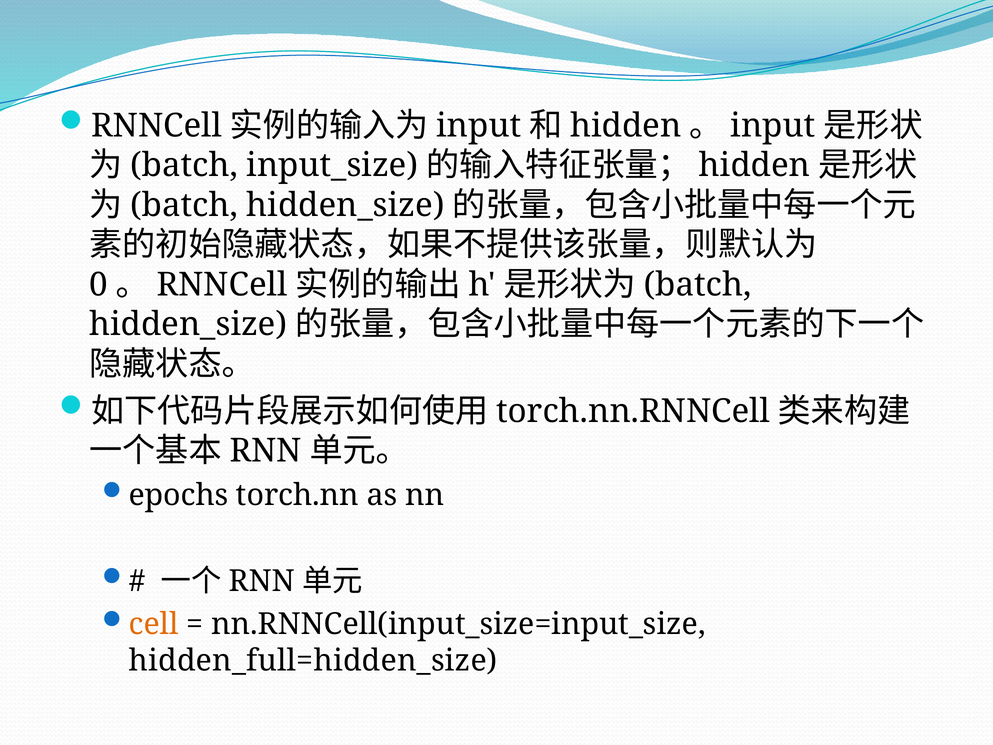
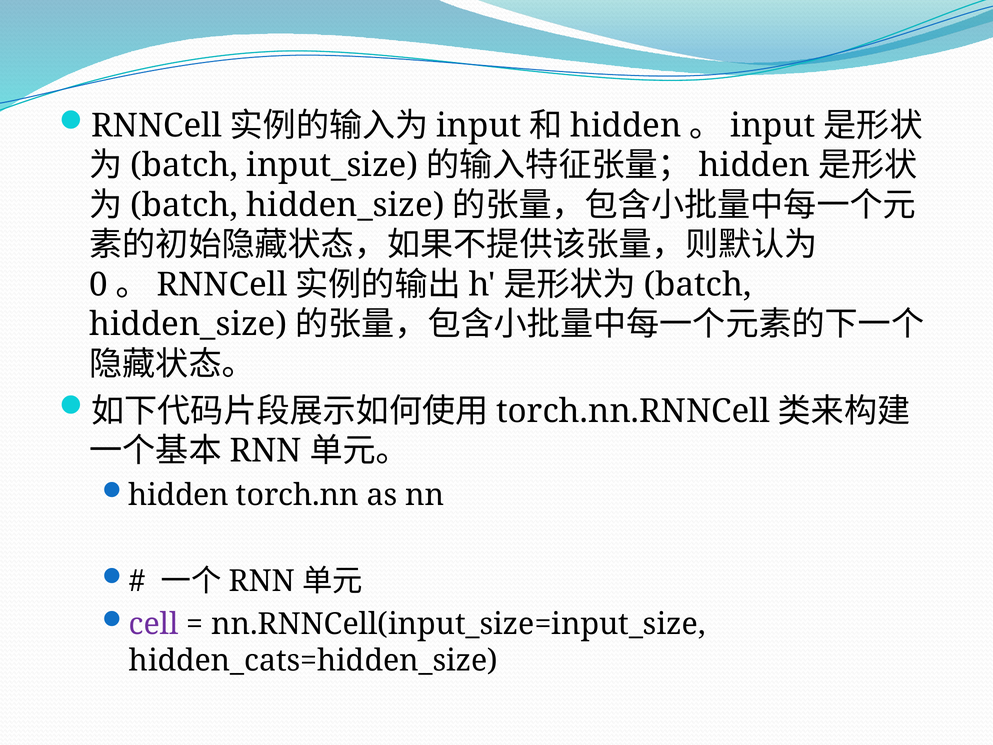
epochs: epochs -> hidden (179, 495)
cell colour: orange -> purple (154, 624)
hidden_full=hidden_size: hidden_full=hidden_size -> hidden_cats=hidden_size (313, 661)
